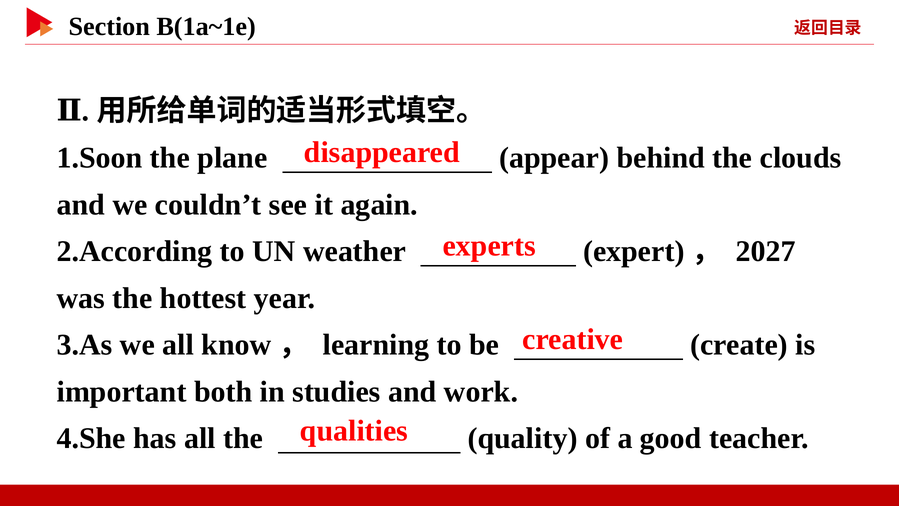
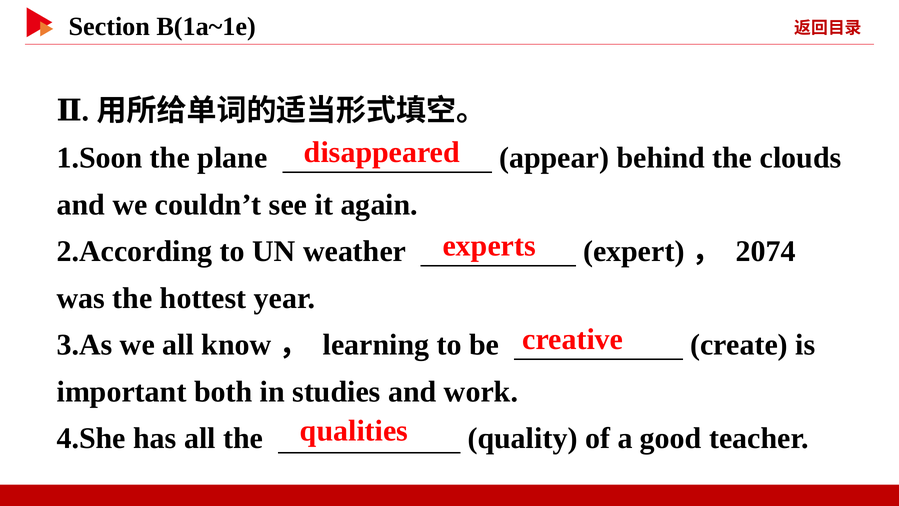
2027: 2027 -> 2074 (766, 251)
